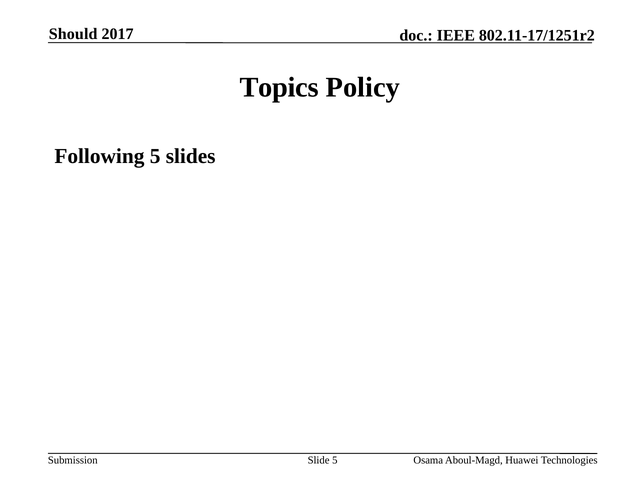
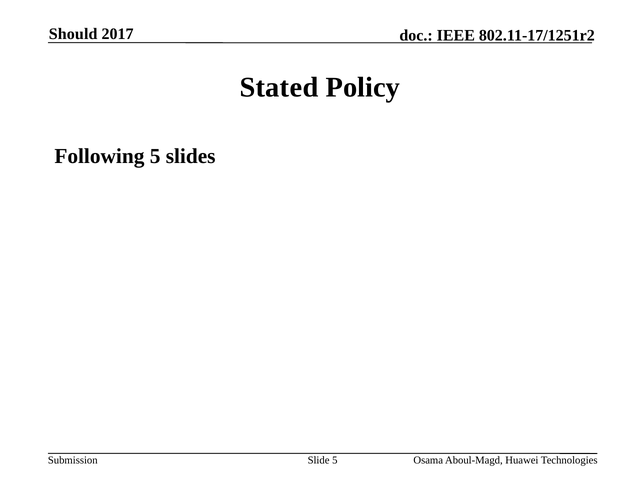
Topics: Topics -> Stated (279, 87)
